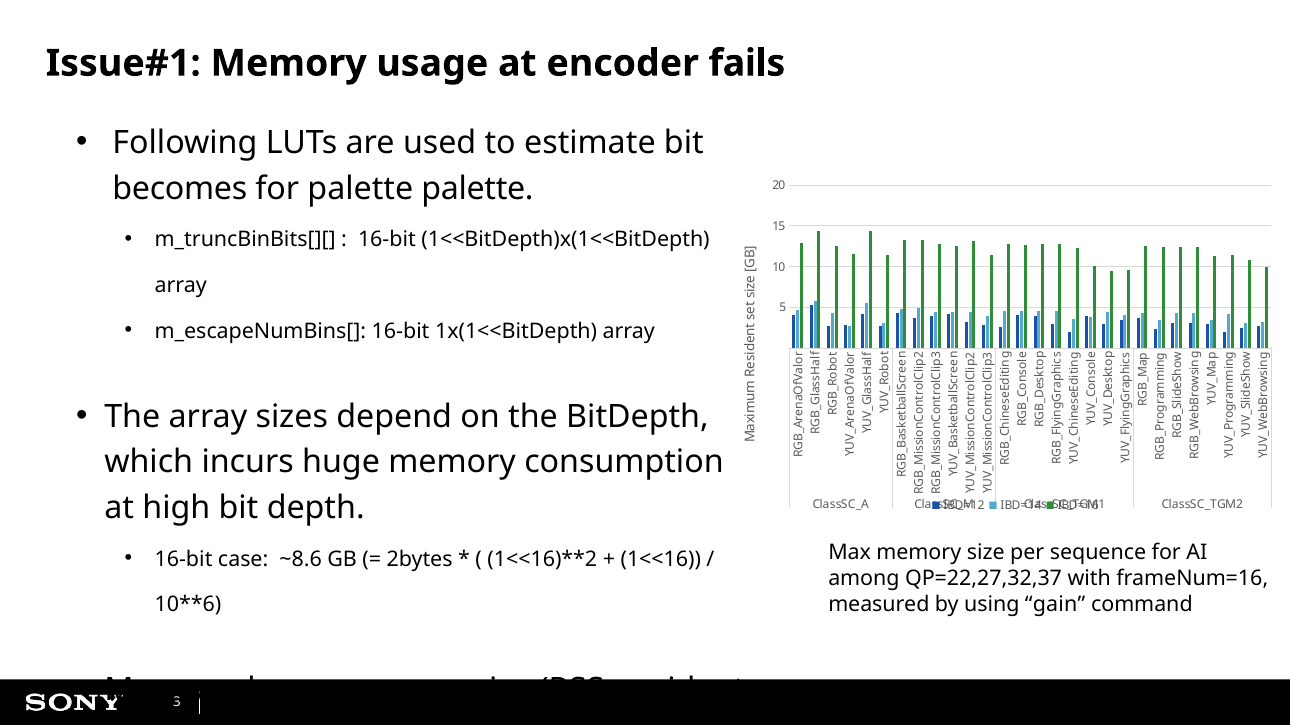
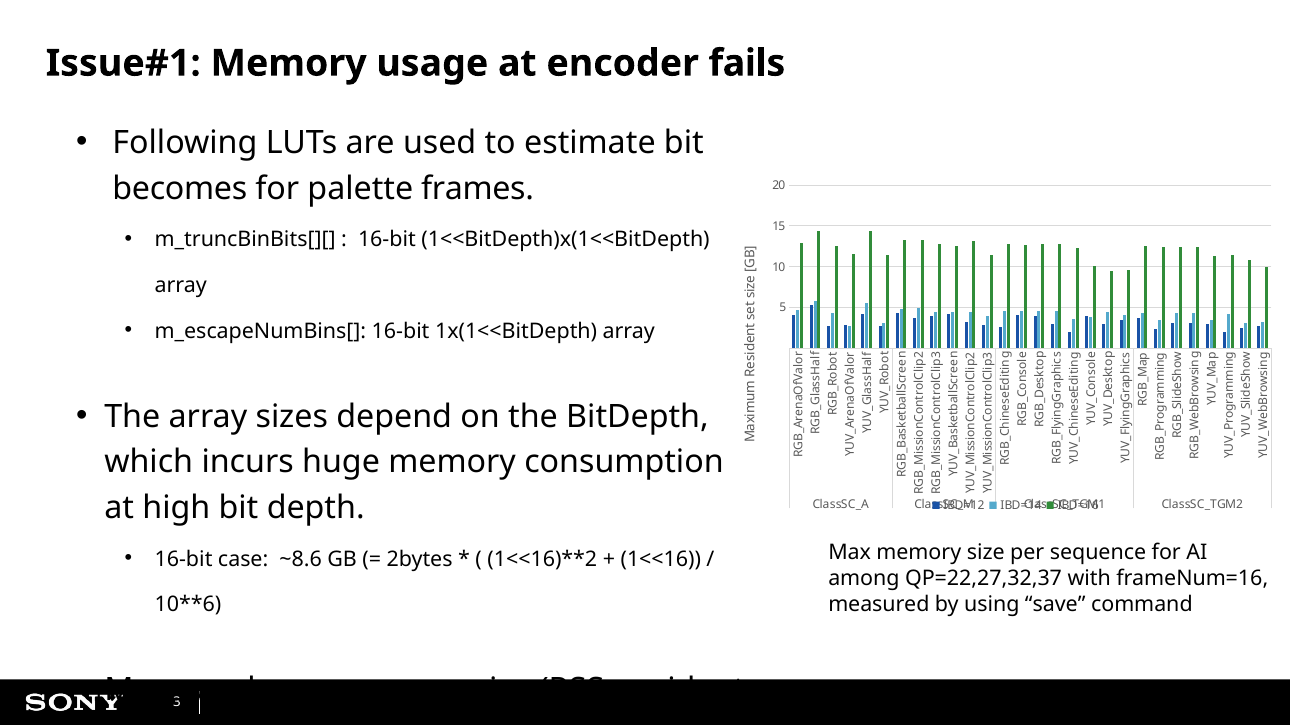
palette palette: palette -> frames (477, 188)
gain: gain -> save (1055, 604)
